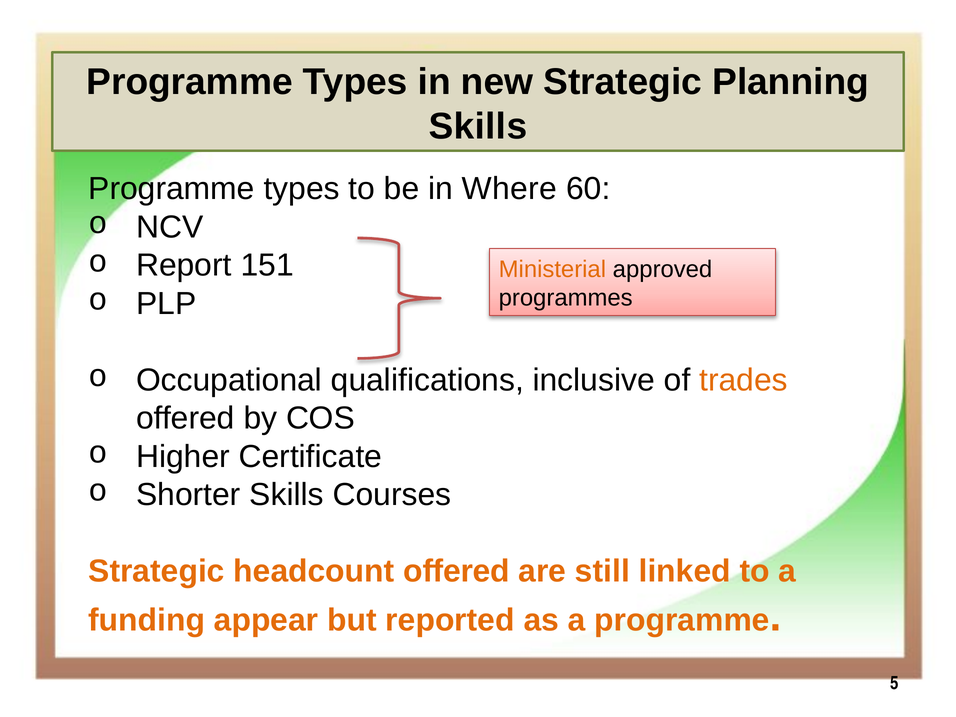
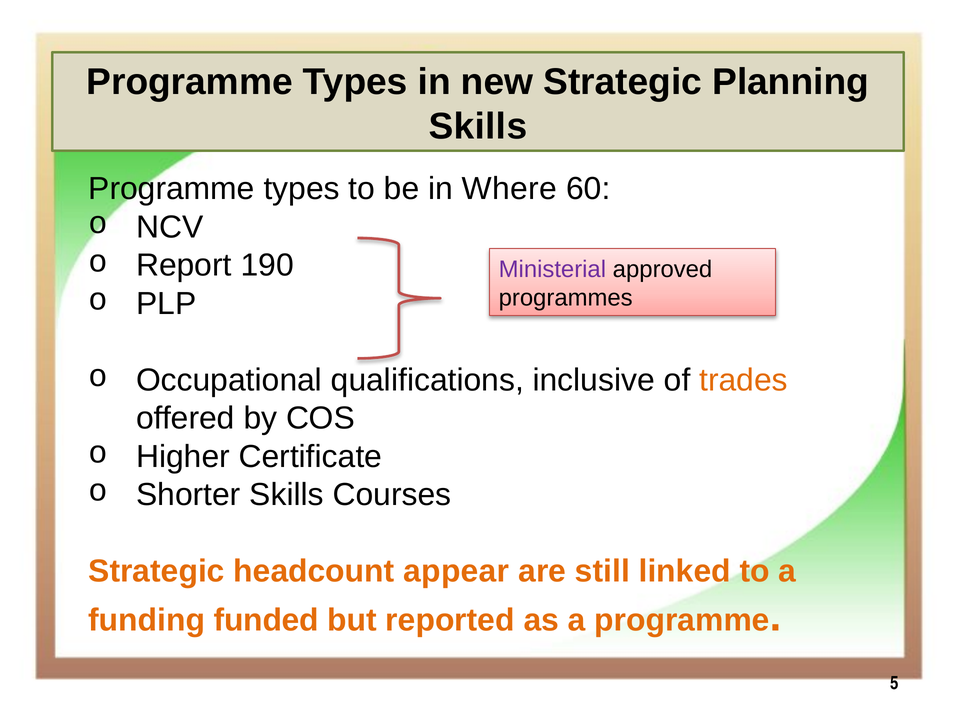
151: 151 -> 190 (267, 265)
Ministerial colour: orange -> purple (552, 269)
headcount offered: offered -> appear (456, 571)
appear: appear -> funded (266, 620)
